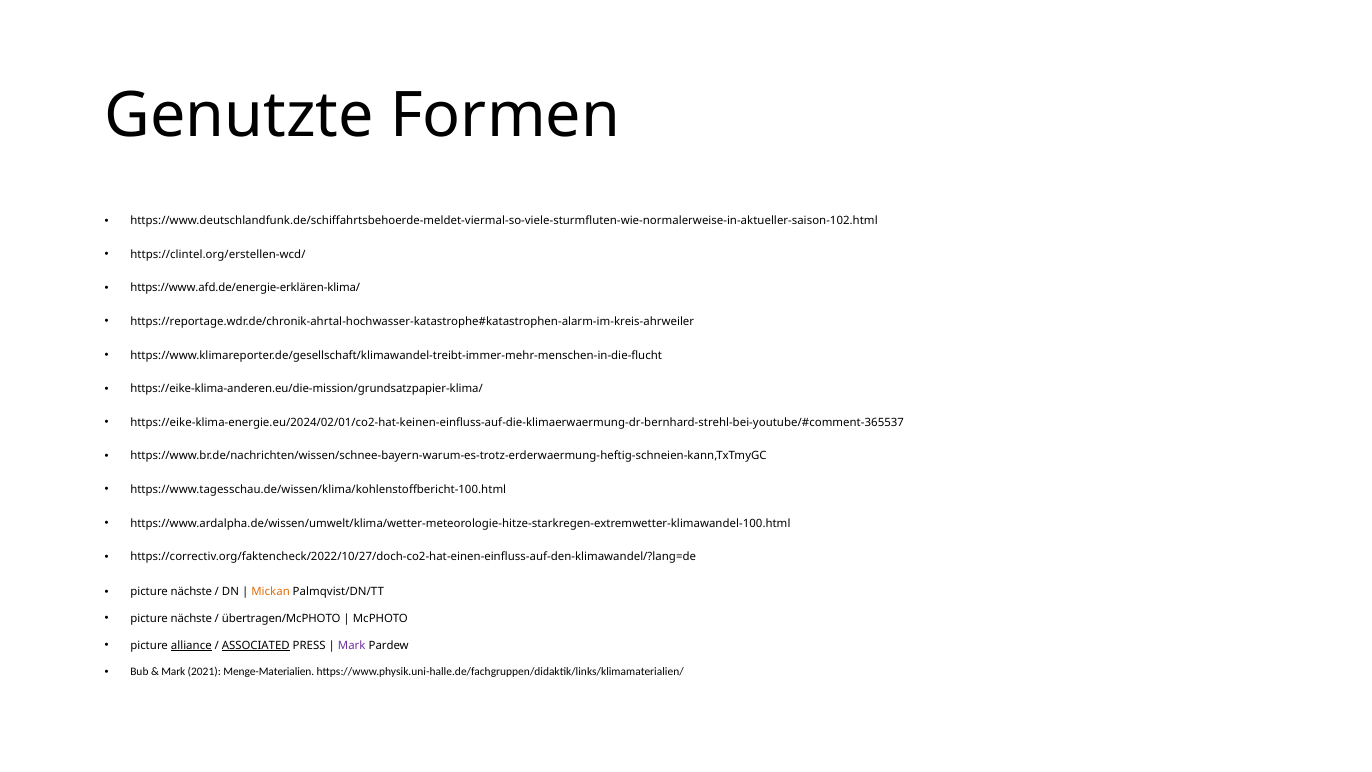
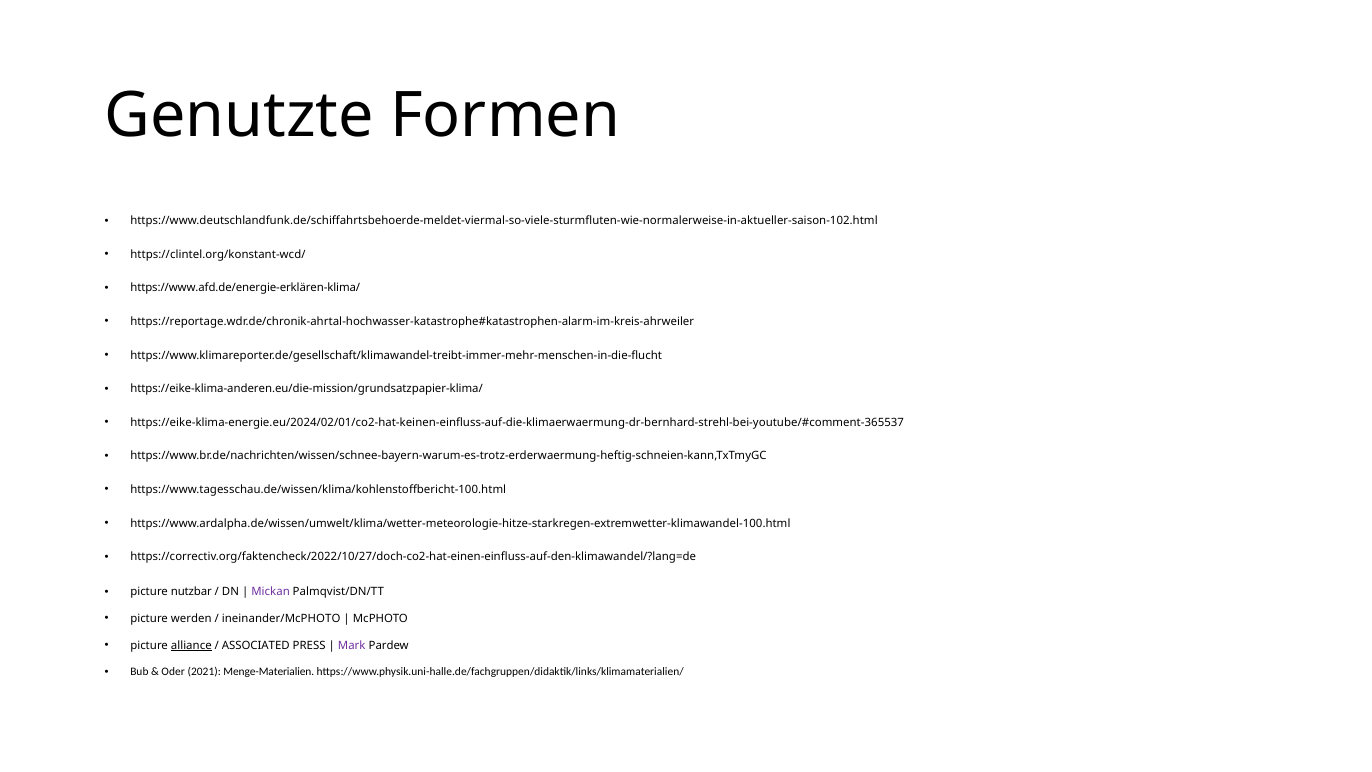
https://clintel.org/erstellen-wcd/: https://clintel.org/erstellen-wcd/ -> https://clintel.org/konstant-wcd/ (218, 255)
nächste: nächste -> nutzbar (191, 592)
Mickan colour: orange -> purple (271, 592)
nächste: nächste -> werden (191, 618)
übertragen/McPHOTO: übertragen/McPHOTO -> ineinander/McPHOTO (281, 618)
ASSOCIATED underline: present -> none (256, 645)
Mark: Mark -> Oder (173, 672)
